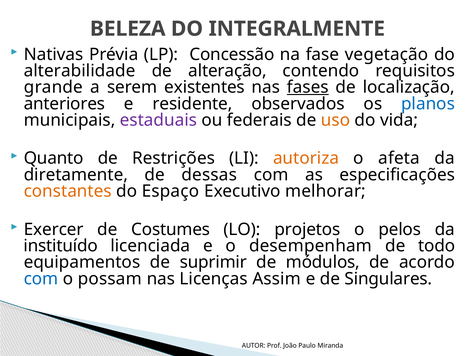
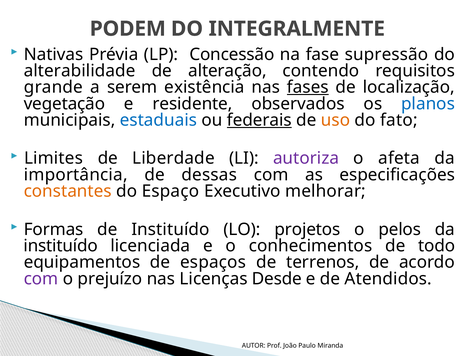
BELEZA: BELEZA -> PODEM (128, 29)
vegetação: vegetação -> supressão (387, 54)
existentes: existentes -> existência (204, 87)
anteriores: anteriores -> vegetação (64, 104)
estaduais colour: purple -> blue (158, 120)
federais underline: none -> present (259, 120)
vida: vida -> fato (399, 120)
Quanto: Quanto -> Limites (53, 158)
Restrições: Restrições -> Liberdade (173, 158)
autoriza colour: orange -> purple (306, 158)
diretamente: diretamente -> importância (76, 175)
Exercer: Exercer -> Formas (54, 230)
de Costumes: Costumes -> Instituído (170, 230)
desempenham: desempenham -> conhecimentos (311, 246)
suprimir: suprimir -> espaços (213, 262)
módulos: módulos -> terrenos (323, 262)
com colour: blue -> purple (41, 279)
possam: possam -> prejuízo (110, 279)
Assim: Assim -> Desde (277, 279)
Singulares: Singulares -> Atendidos (388, 279)
